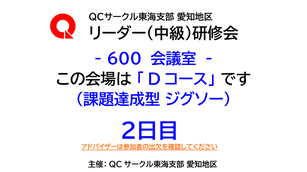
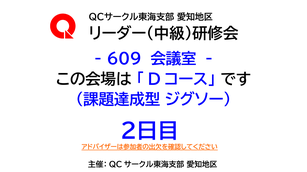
600: 600 -> 609 (124, 59)
